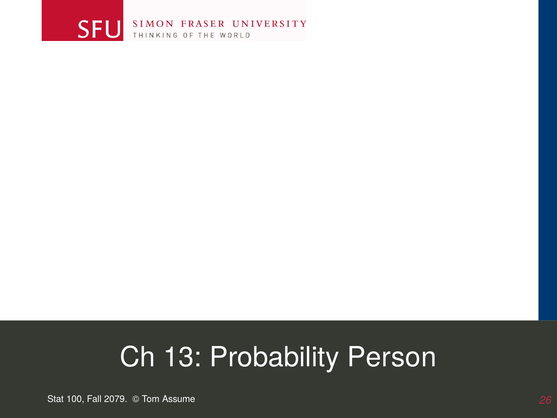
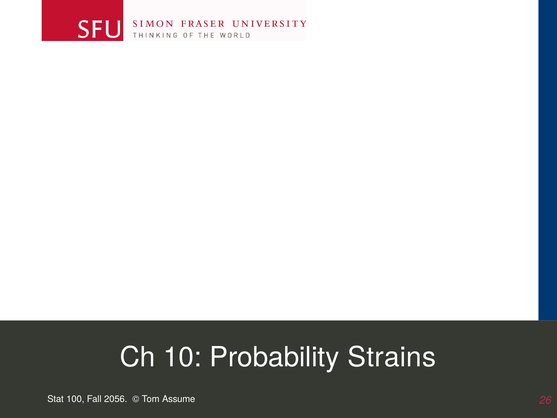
13: 13 -> 10 (183, 357)
Person: Person -> Strains (392, 357)
2079: 2079 -> 2056 (116, 399)
